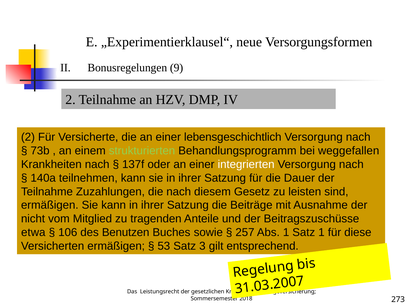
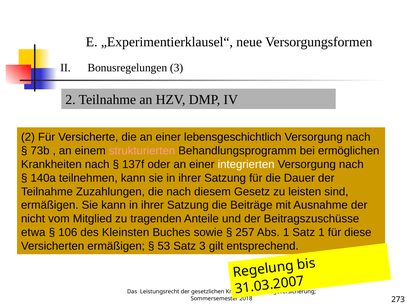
Bonusregelungen 9: 9 -> 3 (177, 68)
strukturierten colour: light green -> pink (142, 151)
weggefallen: weggefallen -> ermöglichen (349, 151)
Benutzen: Benutzen -> Kleinsten (126, 232)
